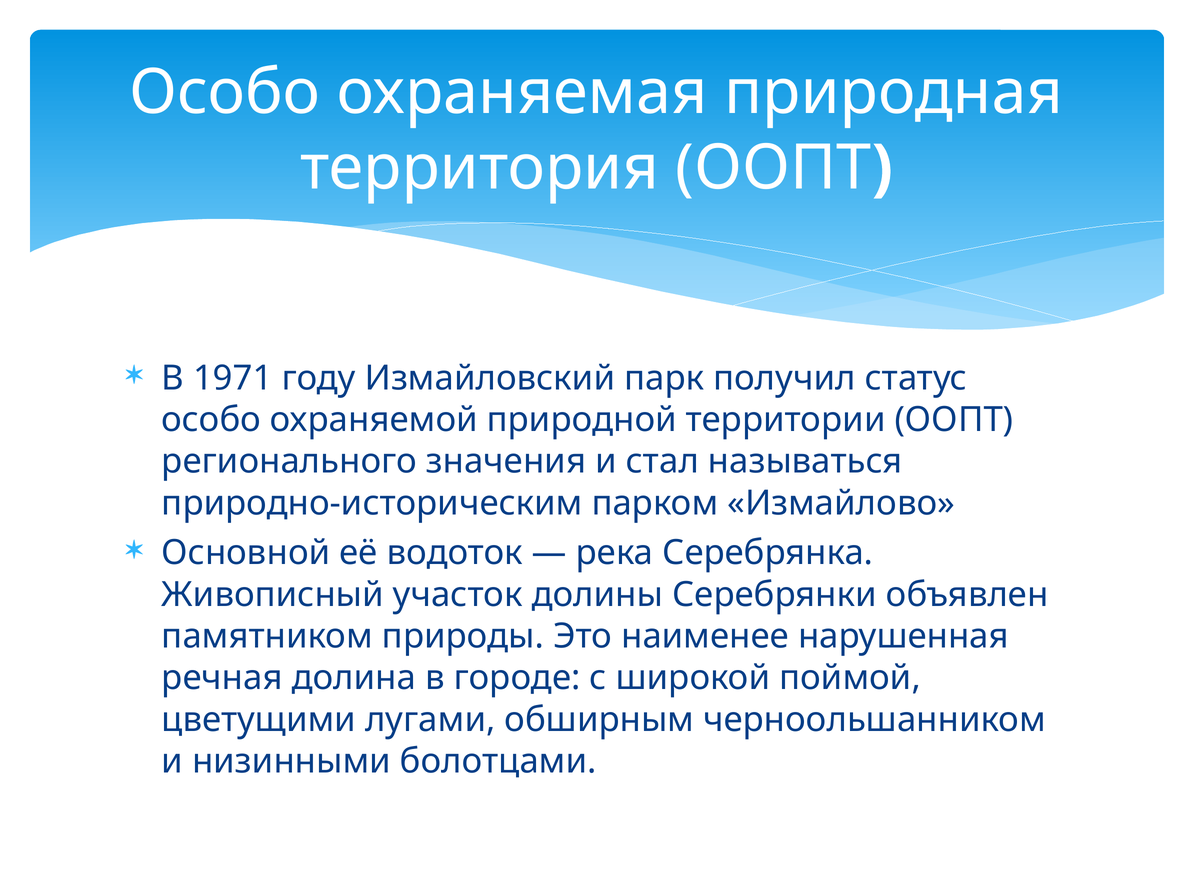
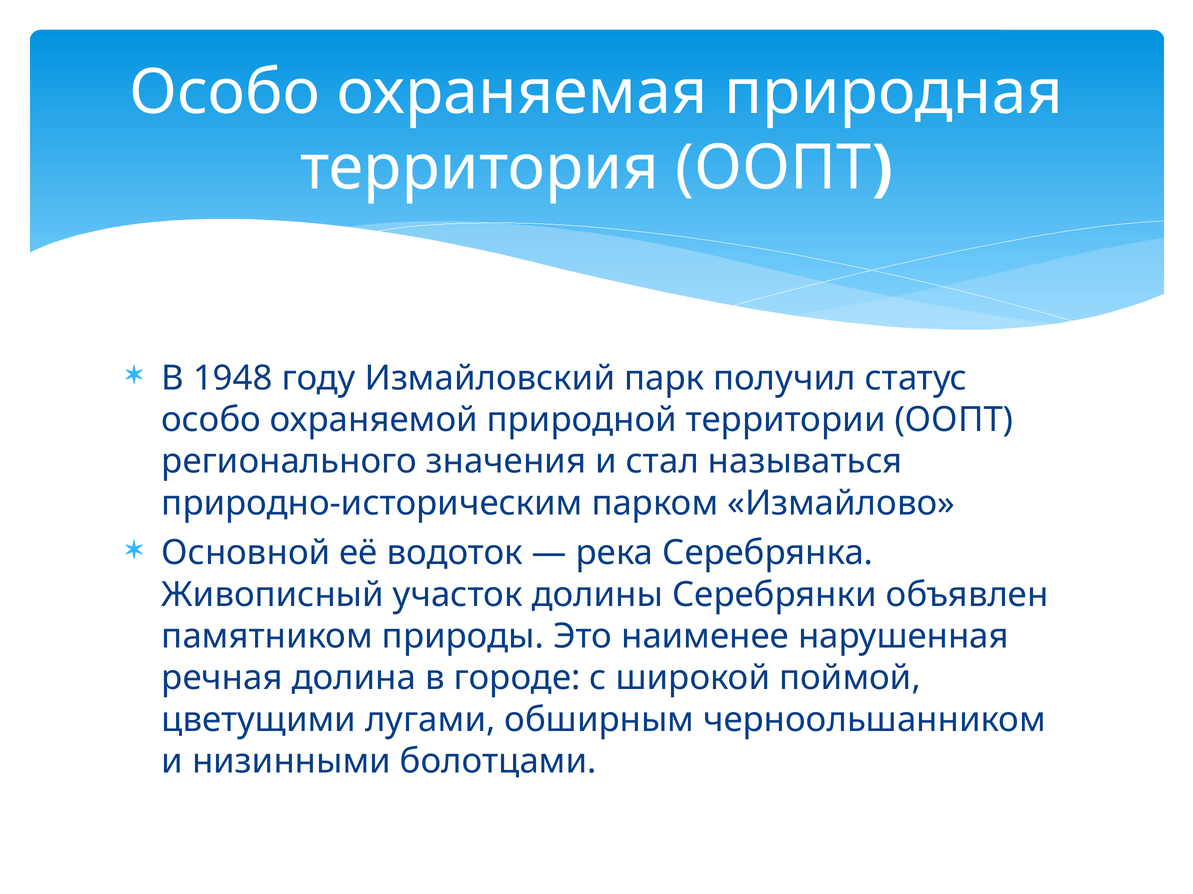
1971: 1971 -> 1948 (233, 378)
